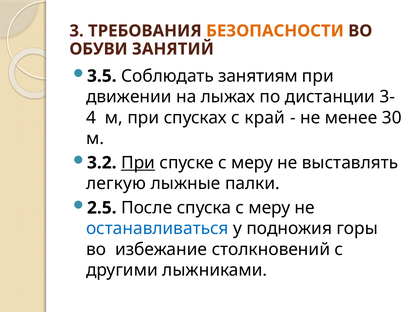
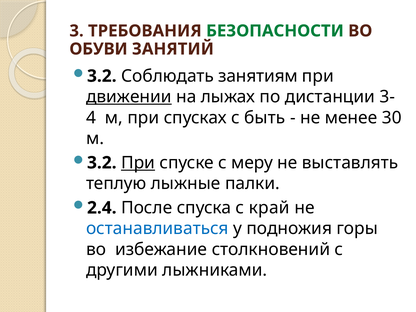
БЕЗОПАСНОСТИ colour: orange -> green (275, 31)
3.5: 3.5 -> 3.2 (102, 76)
движении underline: none -> present (129, 97)
край: край -> быть (265, 118)
легкую: легкую -> теплую (116, 184)
2.5: 2.5 -> 2.4 (102, 208)
спуска с меру: меру -> край (269, 208)
